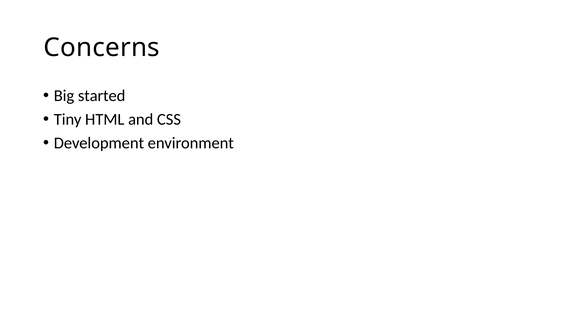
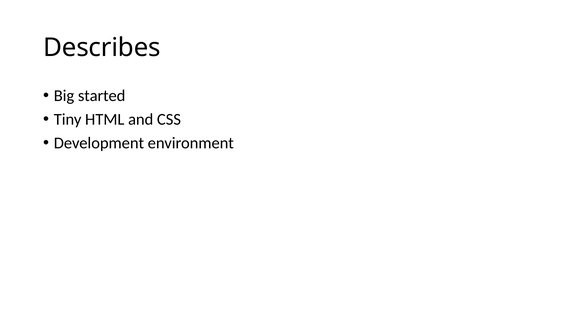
Concerns: Concerns -> Describes (102, 48)
